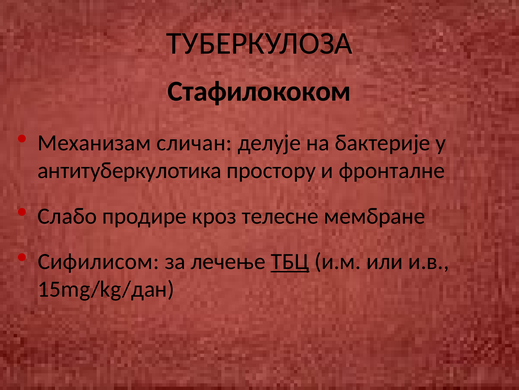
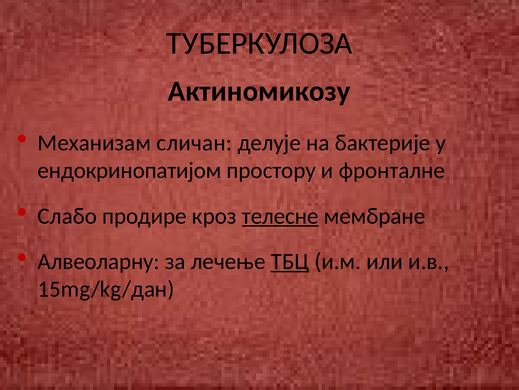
Стафилококом: Стафилококом -> Актиномикозу (259, 91)
антитуберкулотика: антитуберкулотика -> ендокринопатијом (130, 170)
телесне underline: none -> present (280, 216)
Сифилисом: Сифилисом -> Алвеоларну (99, 261)
